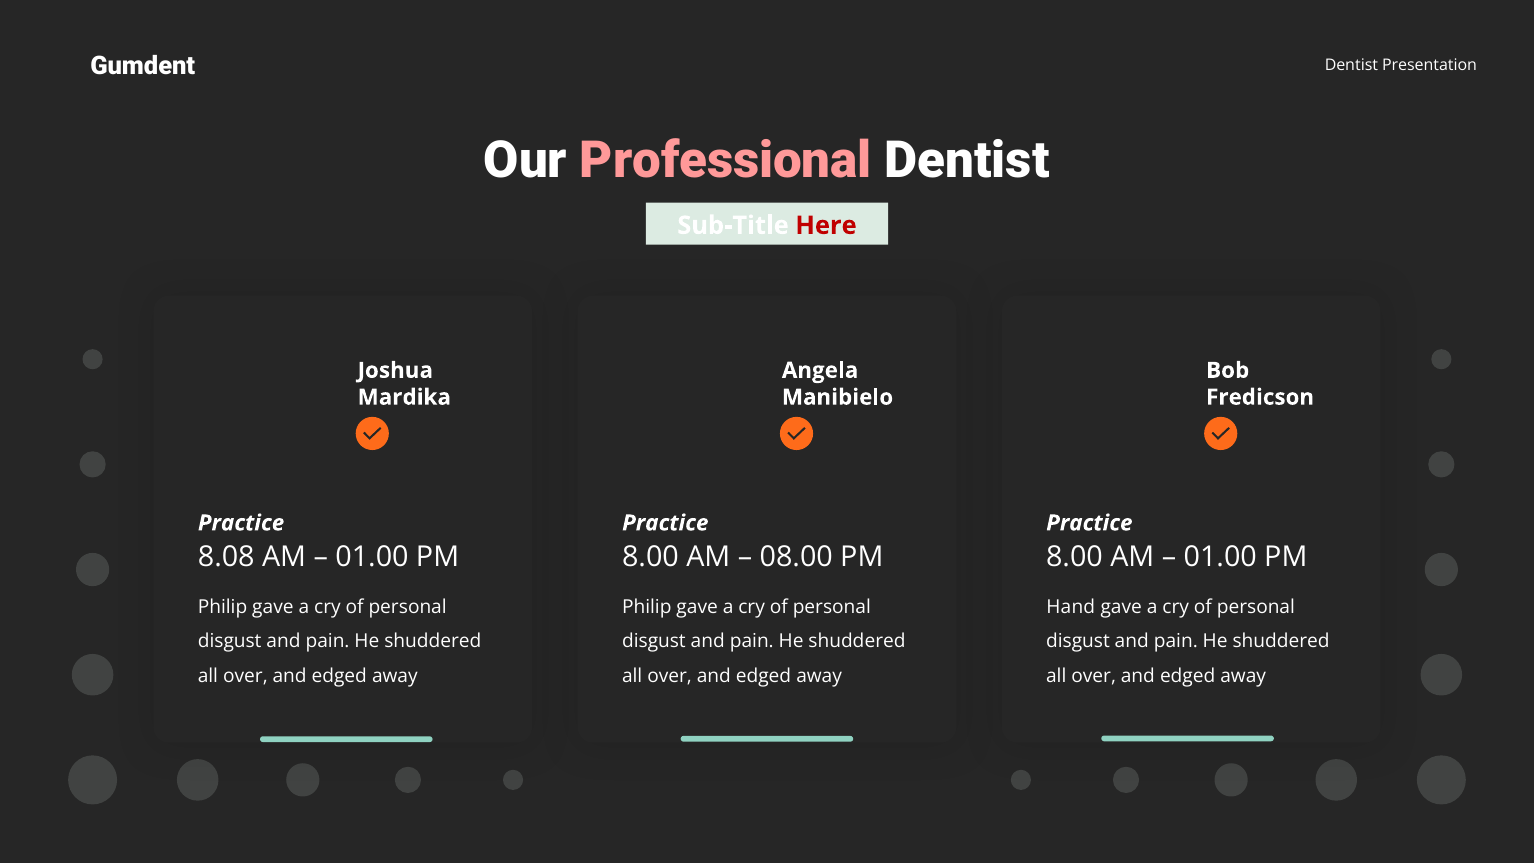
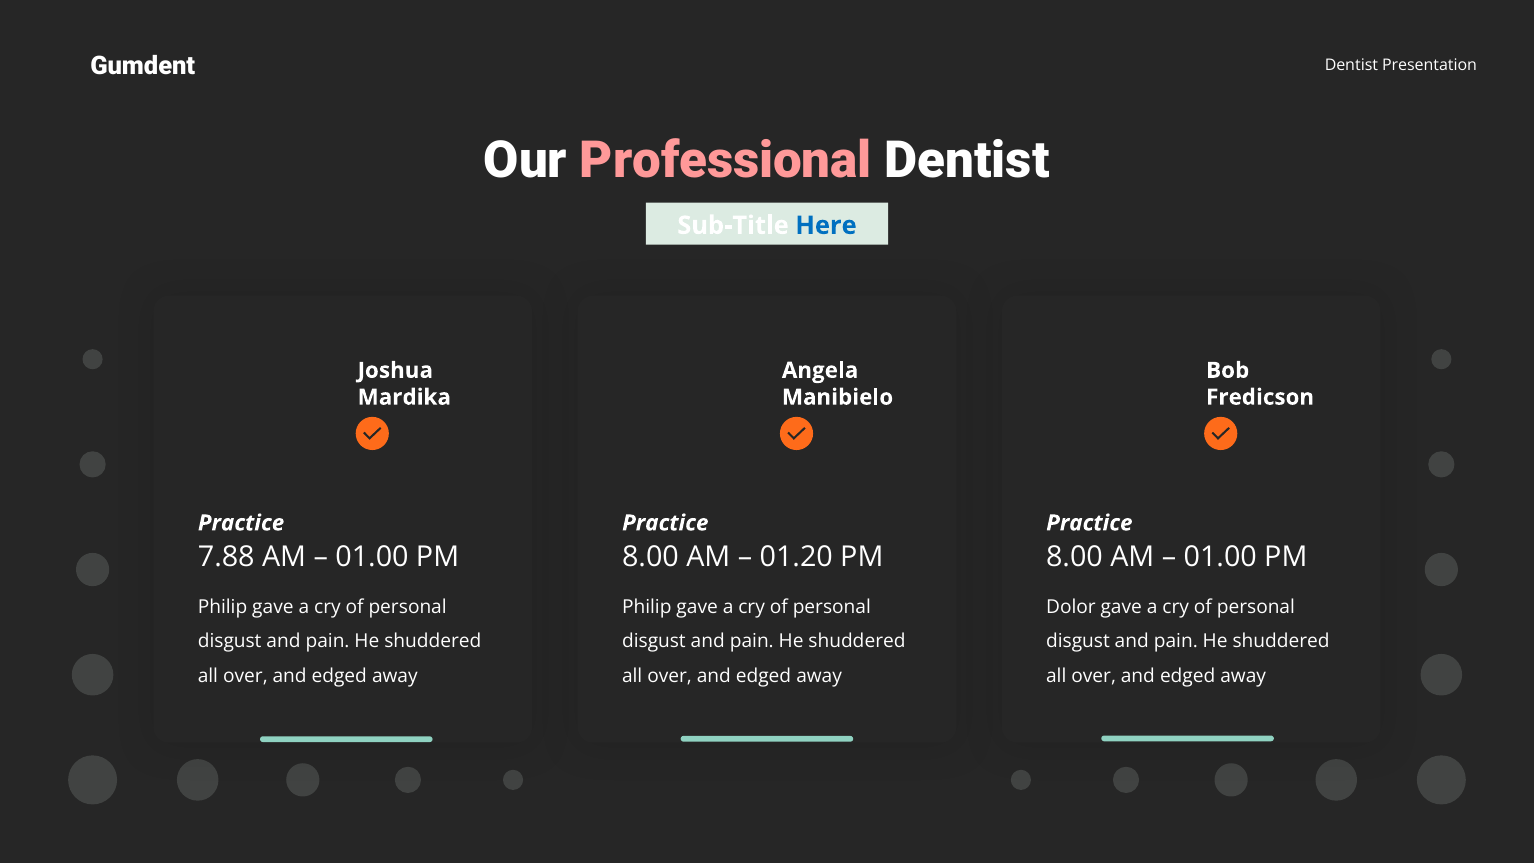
Here colour: red -> blue (826, 225)
8.08: 8.08 -> 7.88 (226, 556)
08.00: 08.00 -> 01.20 (796, 556)
Hand: Hand -> Dolor (1071, 607)
